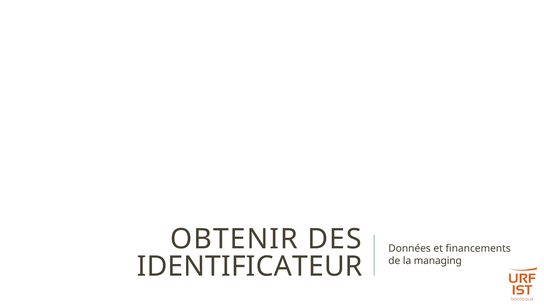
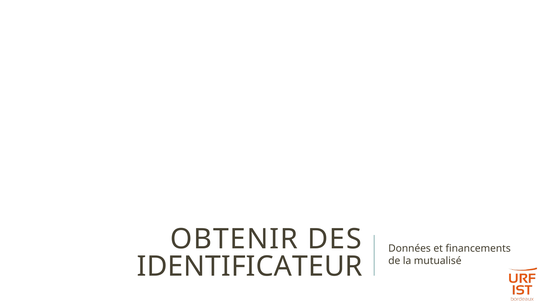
managing: managing -> mutualisé (438, 261)
